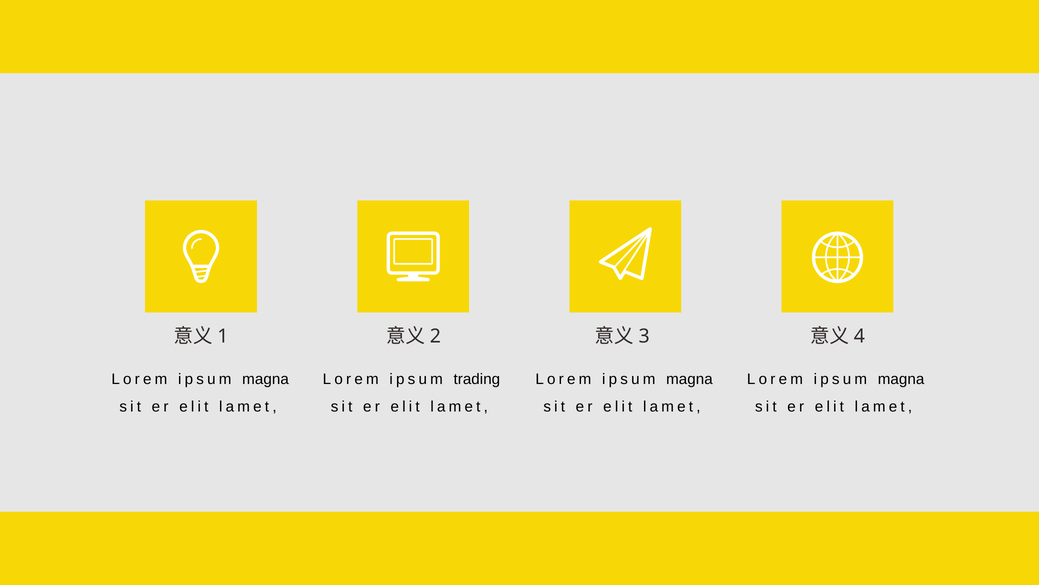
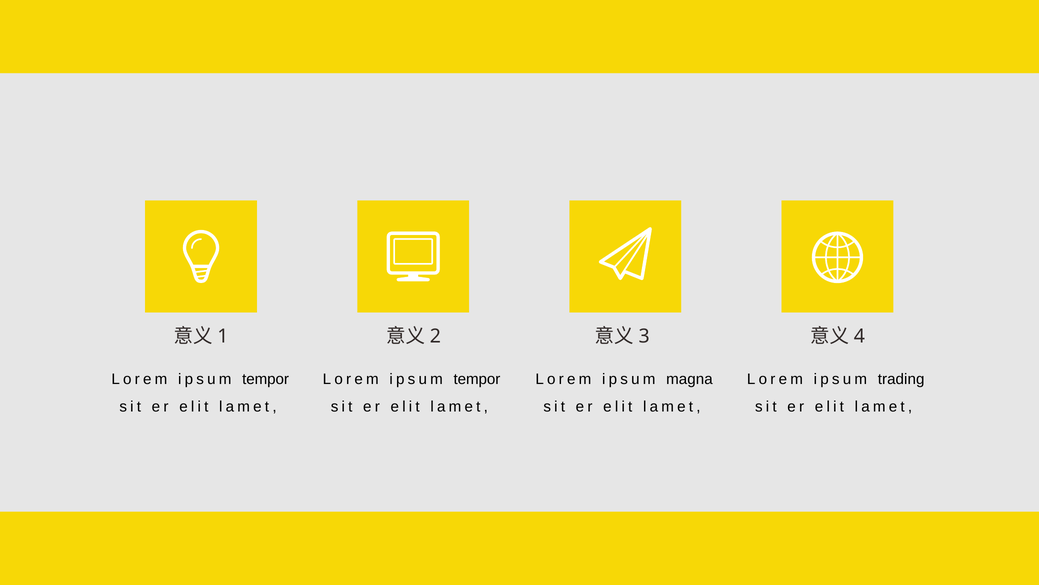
magna: magna -> tempor (266, 379)
trading: trading -> tempor (477, 379)
magna: magna -> trading (901, 379)
